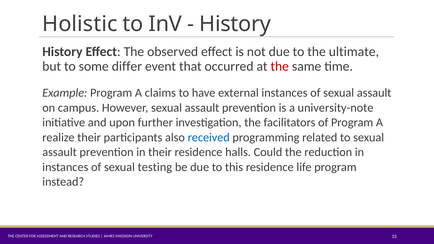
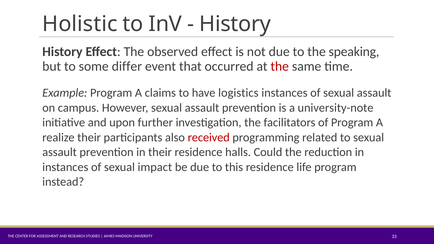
ultimate: ultimate -> speaking (354, 52)
external: external -> logistics (238, 93)
received colour: blue -> red (209, 137)
testing: testing -> impact (155, 167)
